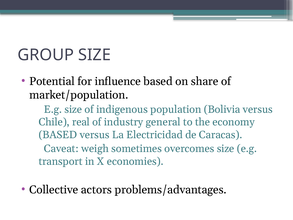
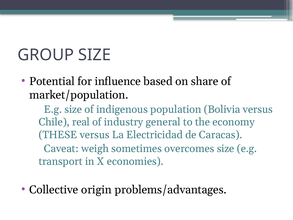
BASED: BASED -> THESE (58, 135)
actors: actors -> origin (96, 190)
